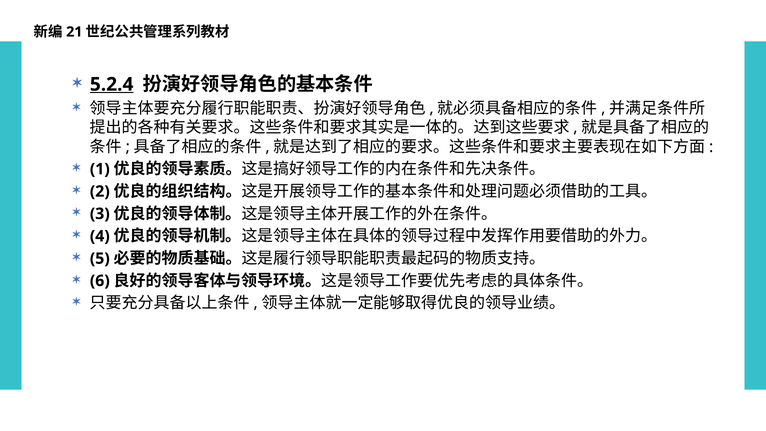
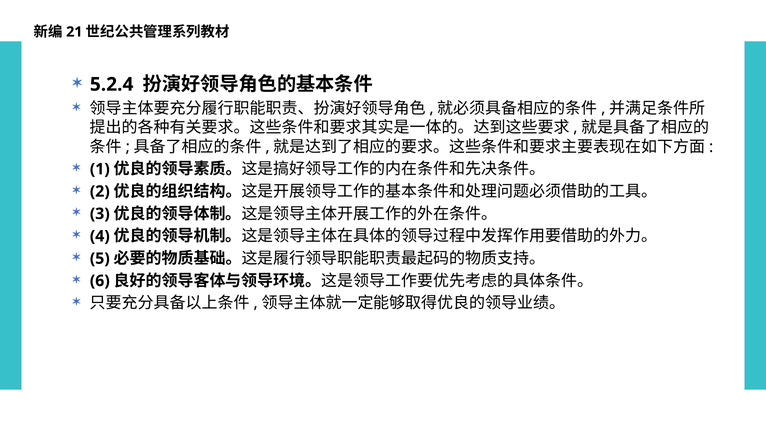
5.2.4 underline: present -> none (112, 84)
